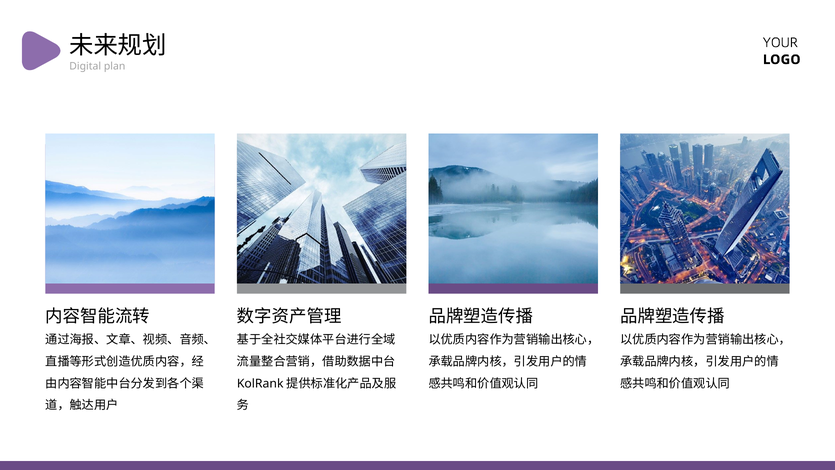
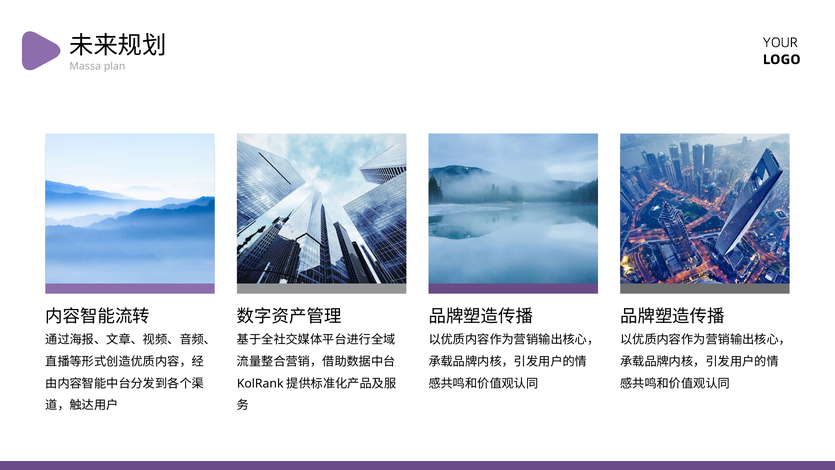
Digital: Digital -> Massa (85, 66)
